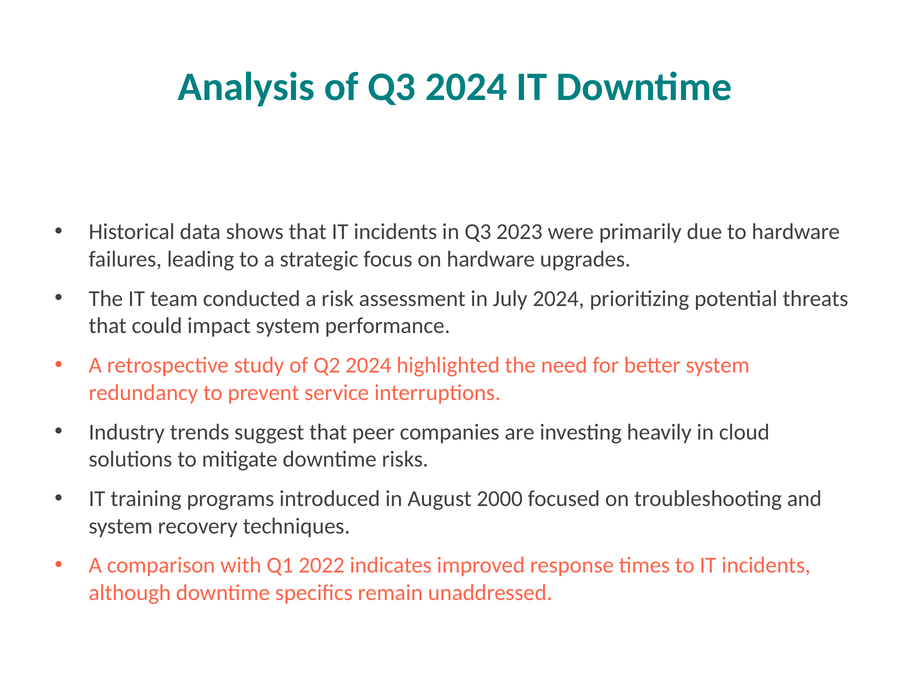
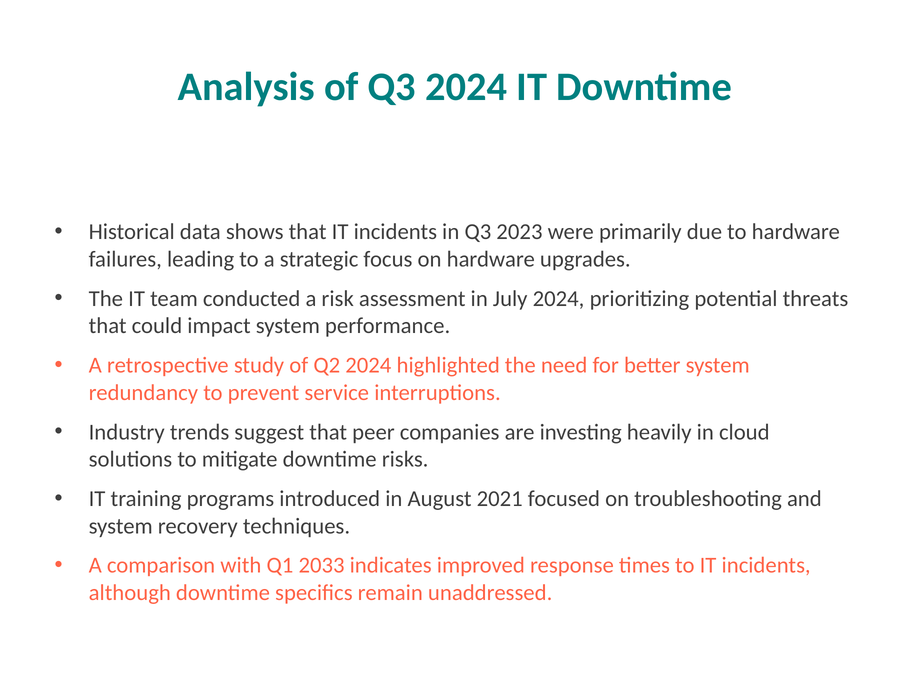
2000: 2000 -> 2021 (500, 499)
2022: 2022 -> 2033 (322, 566)
